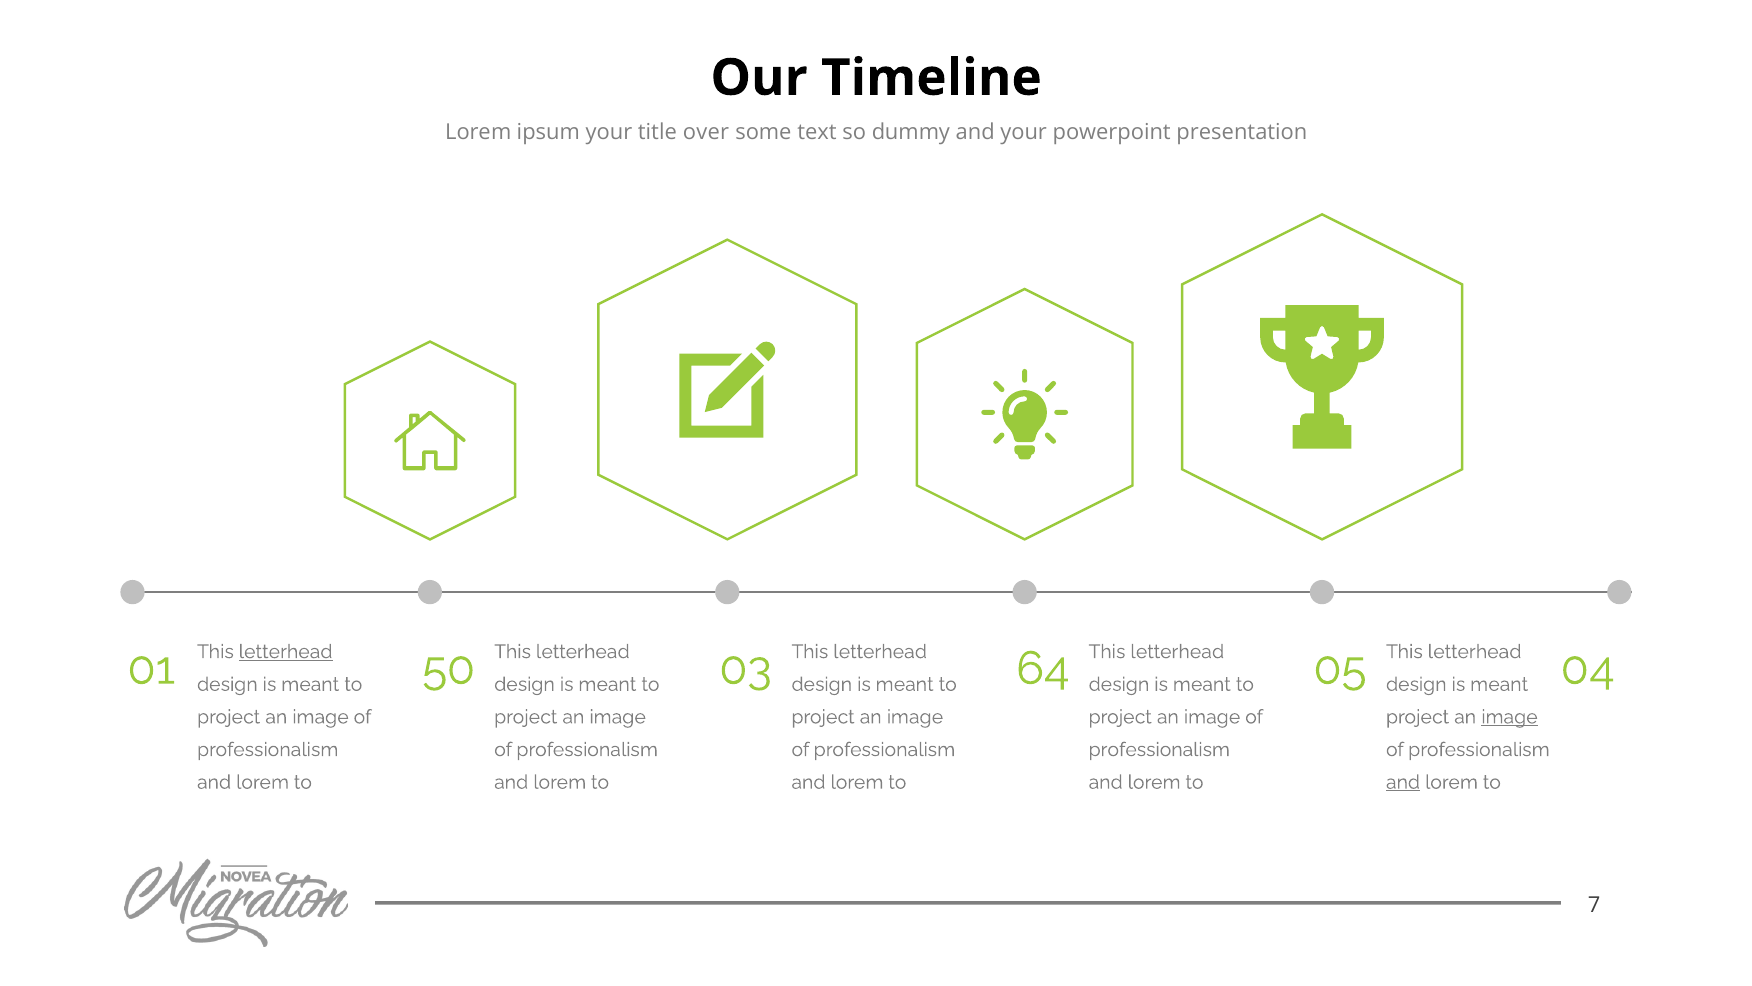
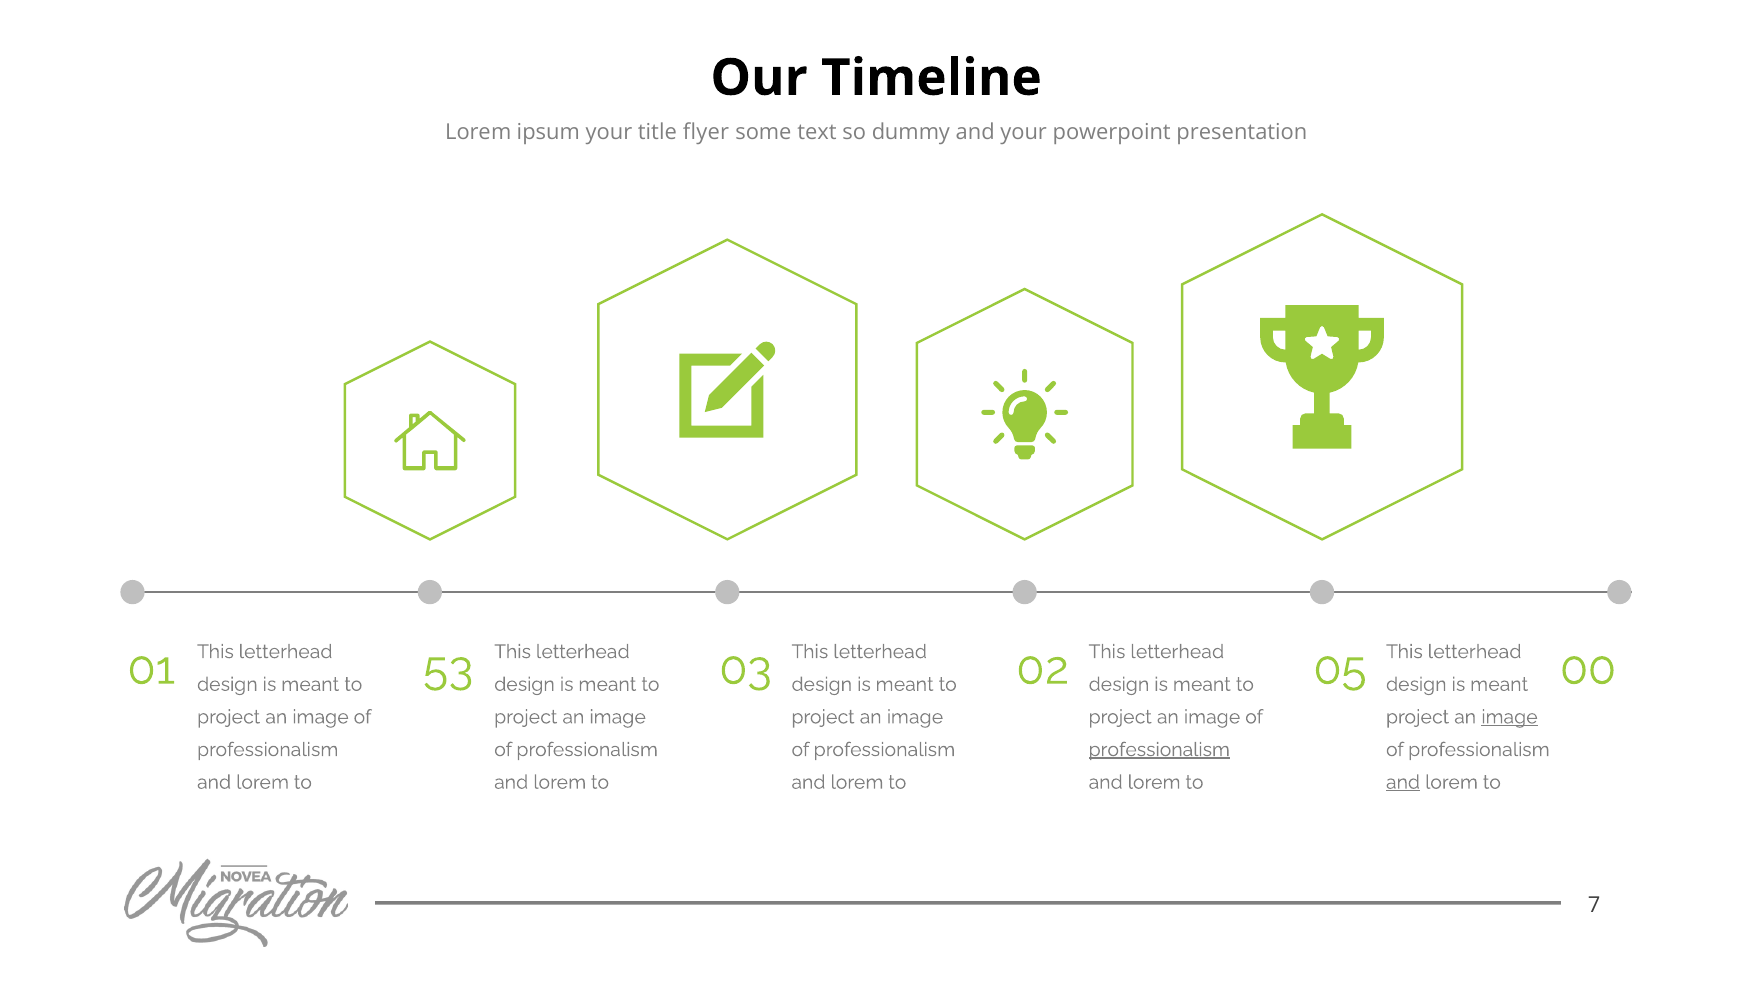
over: over -> flyer (706, 132)
letterhead underline: present -> none (286, 651)
50: 50 -> 53 (448, 668)
64: 64 -> 02 (1043, 668)
04: 04 -> 00 (1588, 668)
professionalism underline: none -> present (1159, 749)
